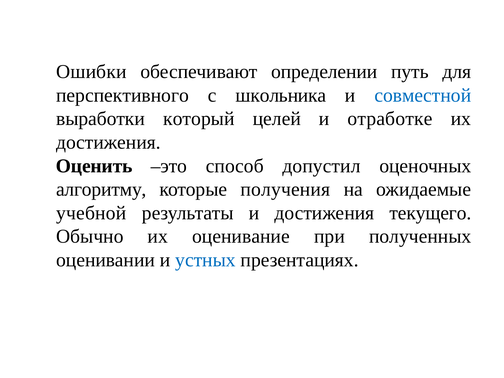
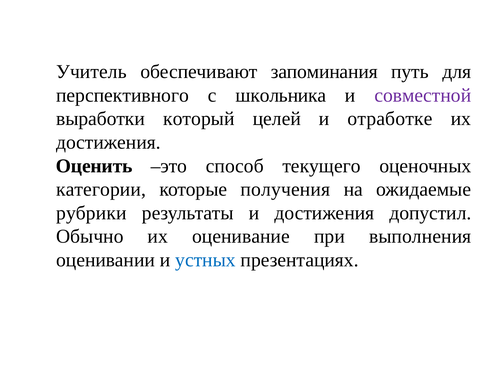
Ошибки: Ошибки -> Учитель (91, 72)
определении: определении -> запоминания (324, 72)
совместной colour: blue -> purple (423, 95)
допустил: допустил -> текущего (322, 166)
алгоритму: алгоритму -> категории (101, 189)
учебной: учебной -> рубрики (91, 213)
текущего: текущего -> допустил (430, 213)
полученных: полученных -> выполнения (420, 237)
